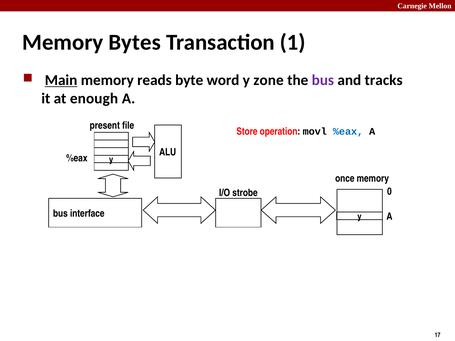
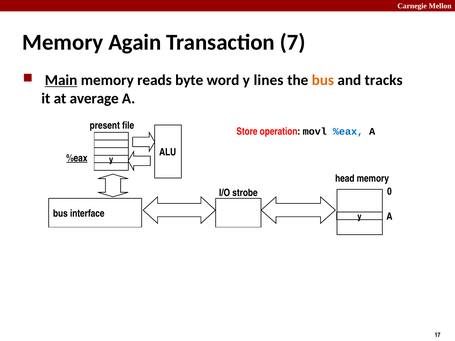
Bytes: Bytes -> Again (135, 42)
1: 1 -> 7 (293, 42)
zone: zone -> lines (269, 80)
bus colour: purple -> orange (323, 80)
enough: enough -> average (94, 98)
%eax underline: none -> present (77, 158)
once: once -> head (345, 179)
